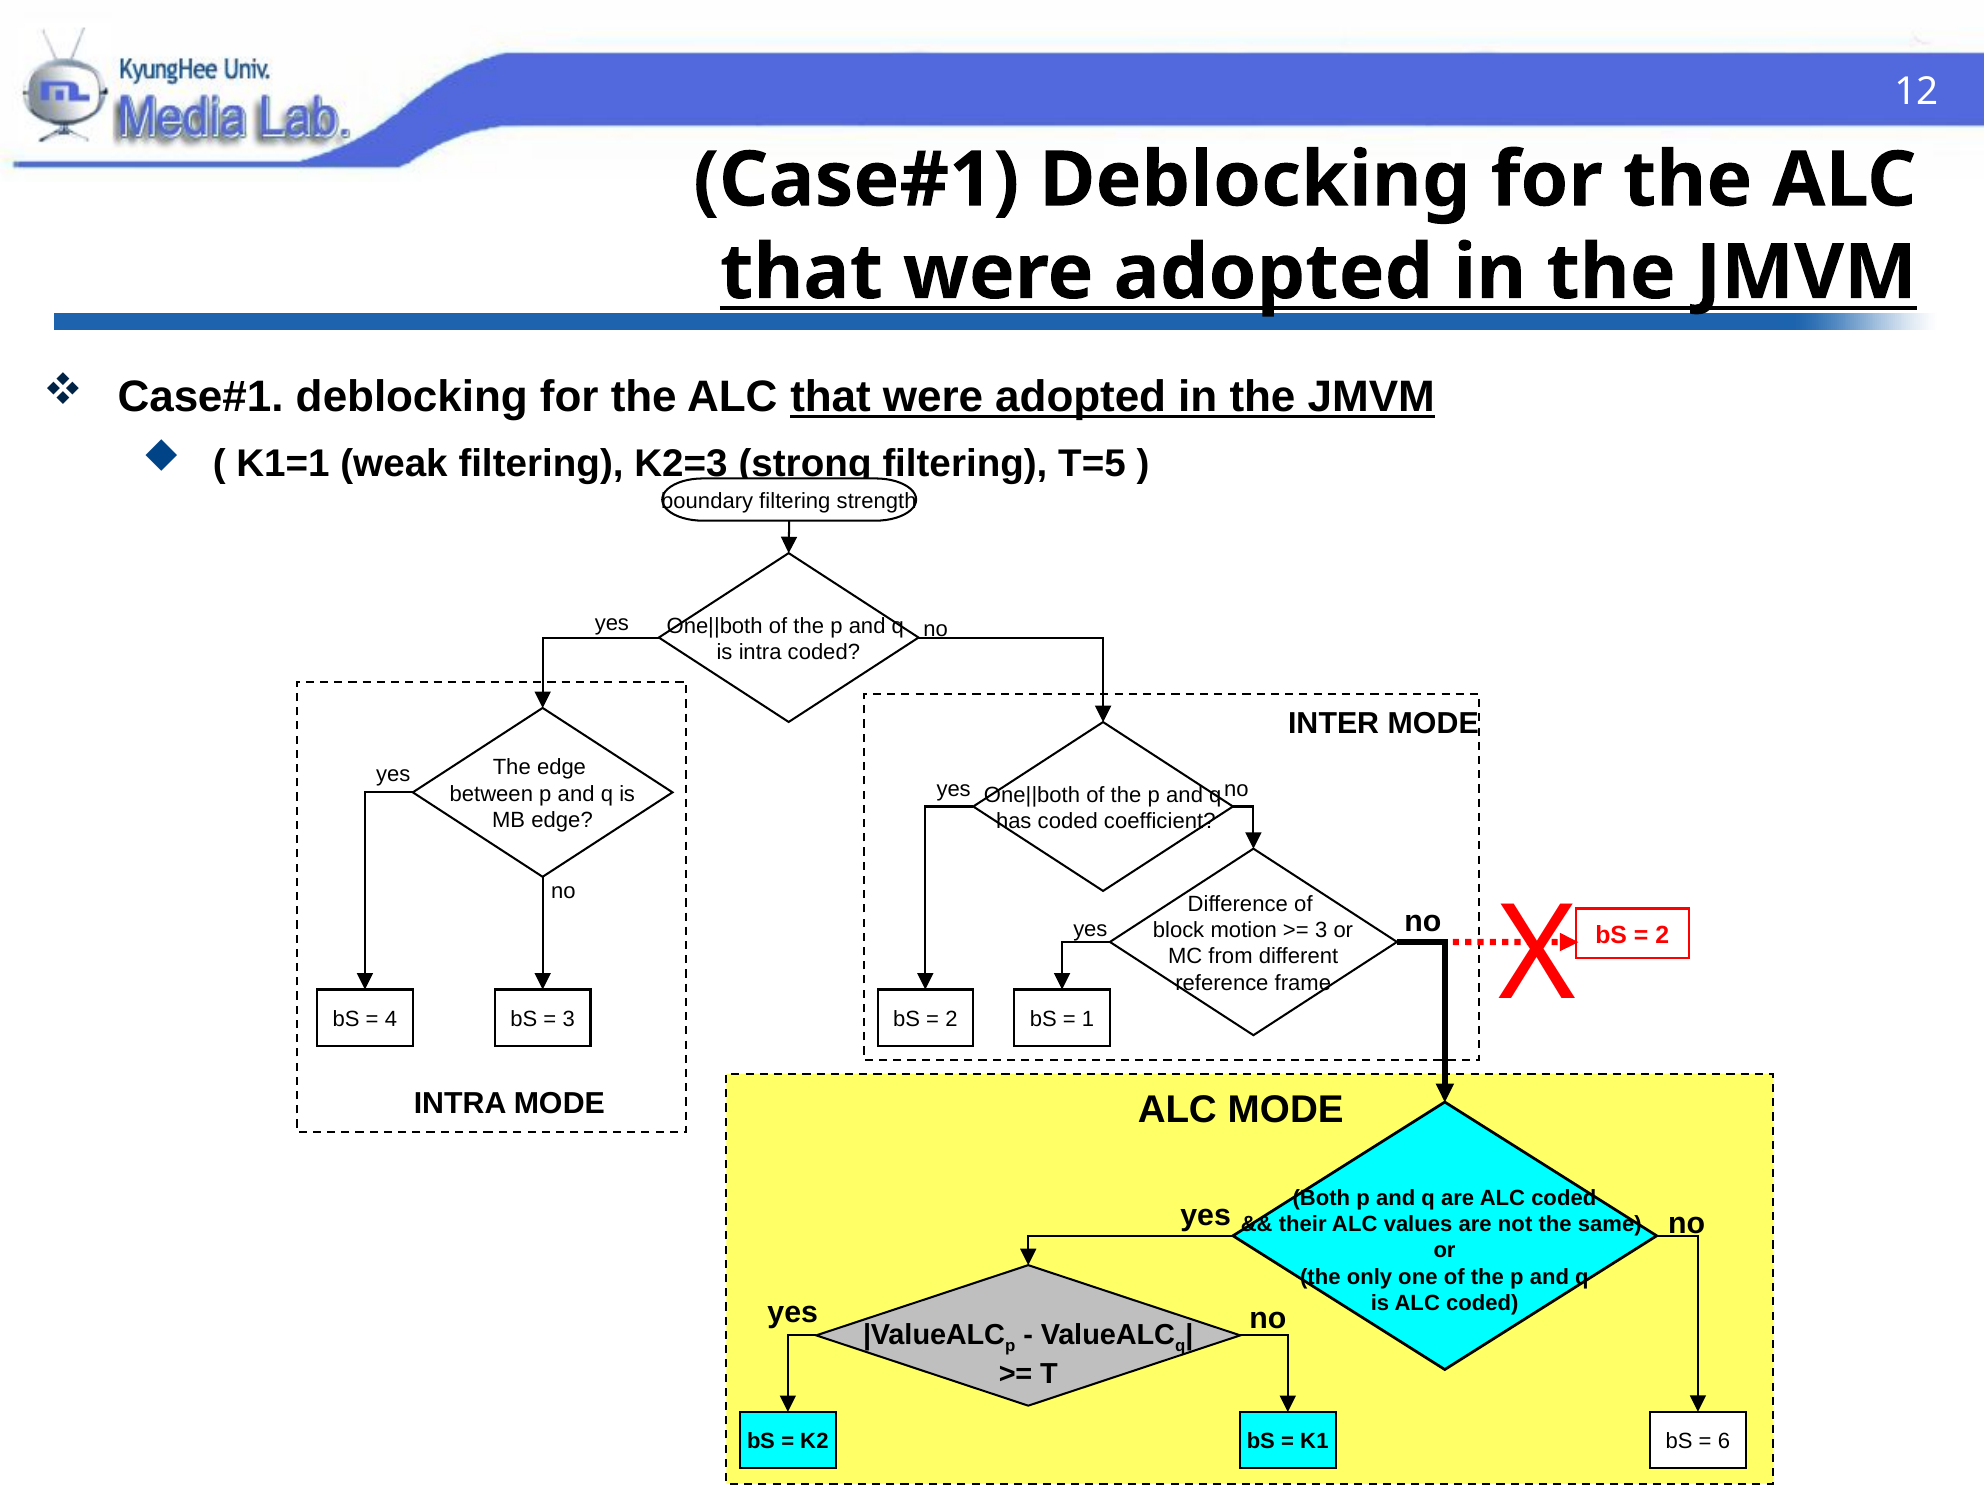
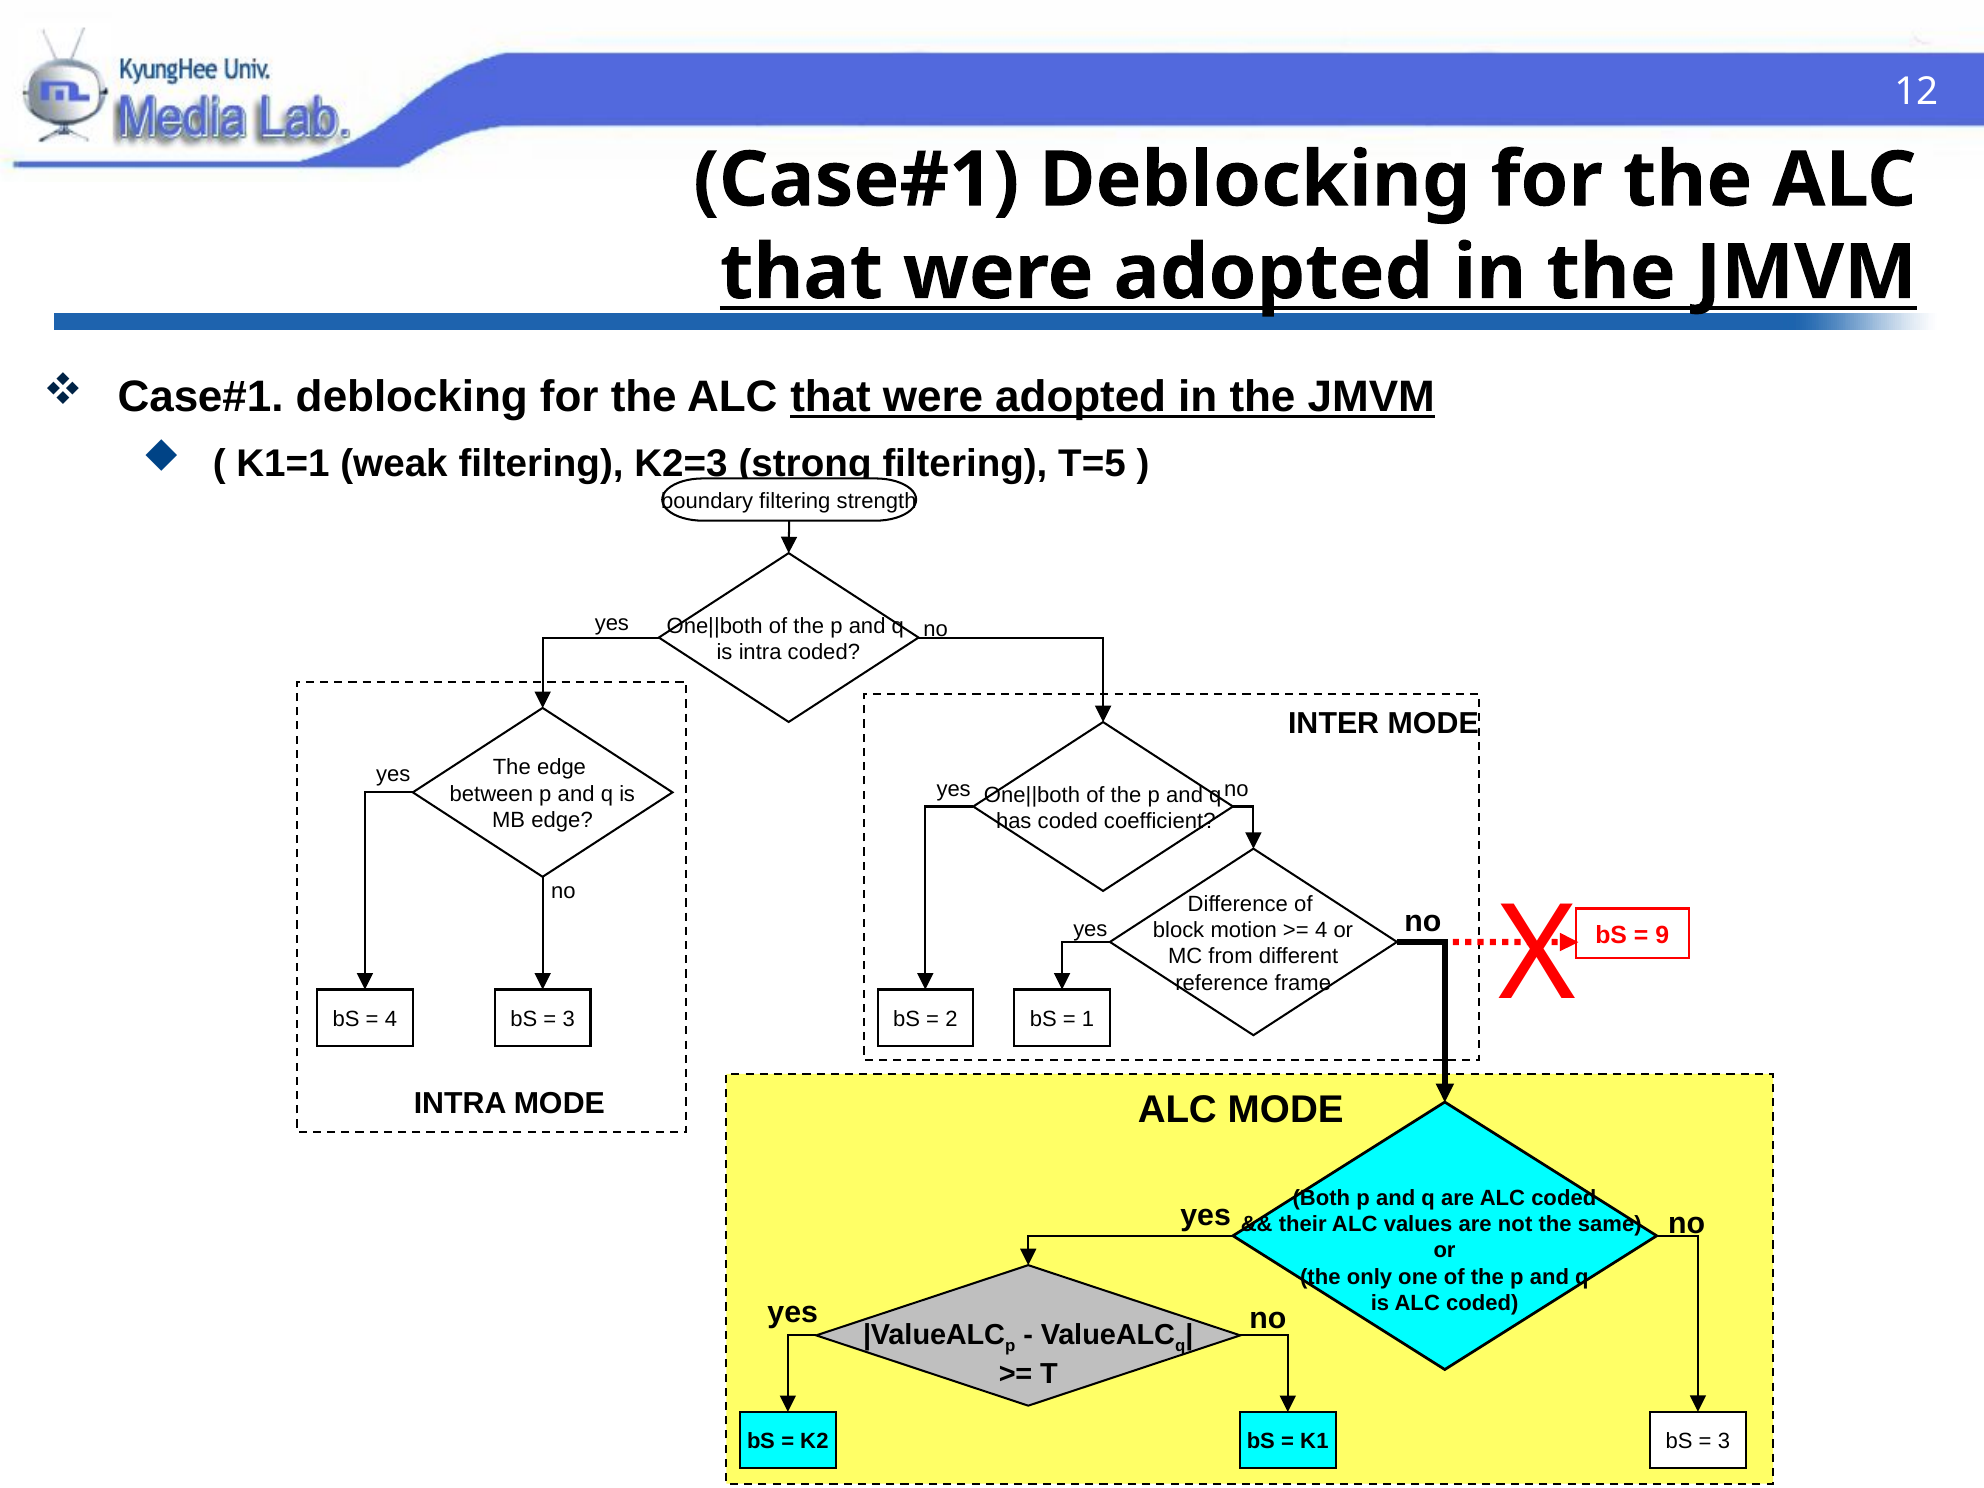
3: 3 -> 4 (1321, 930)
2: 2 -> 9 (1662, 935)
6: 6 -> 3 (1724, 1441)
